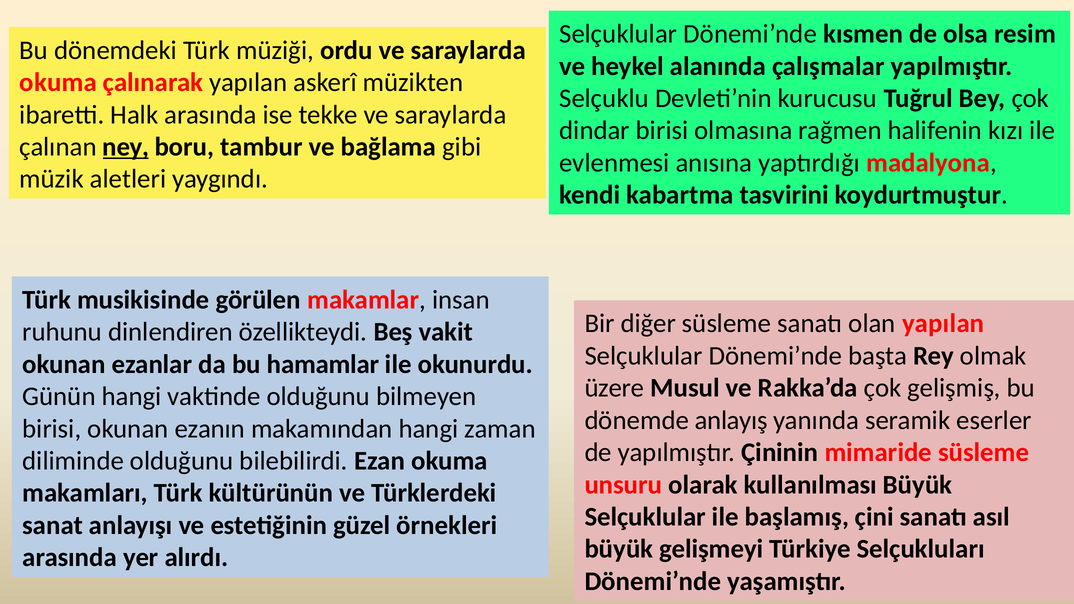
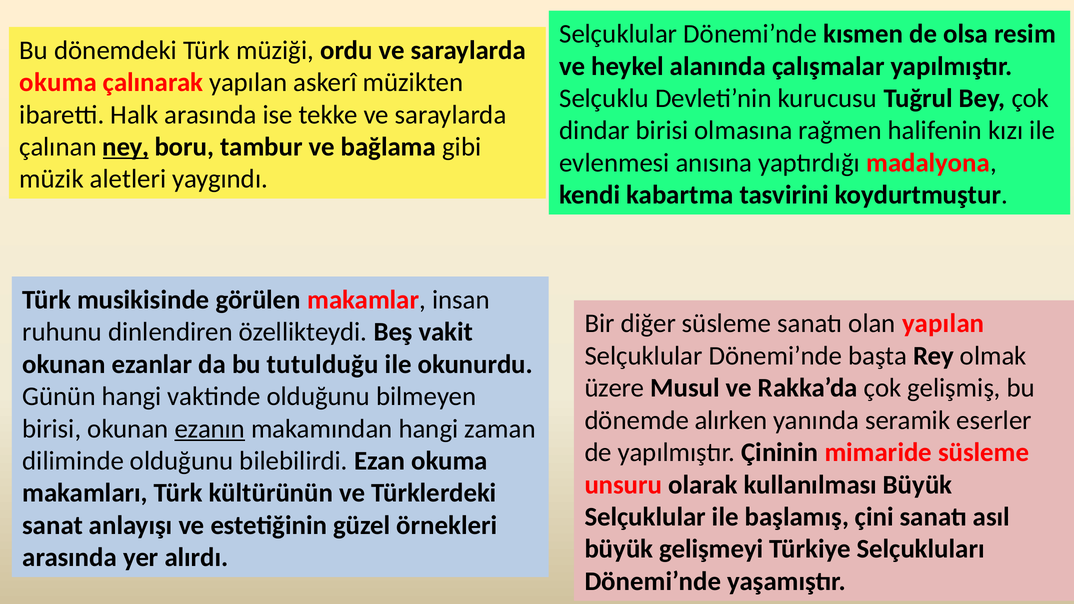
hamamlar: hamamlar -> tutulduğu (323, 364)
anlayış: anlayış -> alırken (731, 420)
ezanın underline: none -> present (210, 429)
